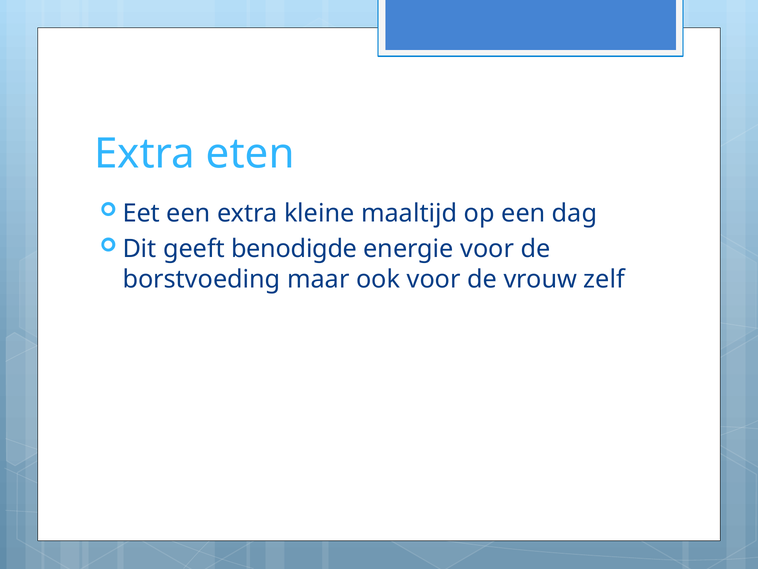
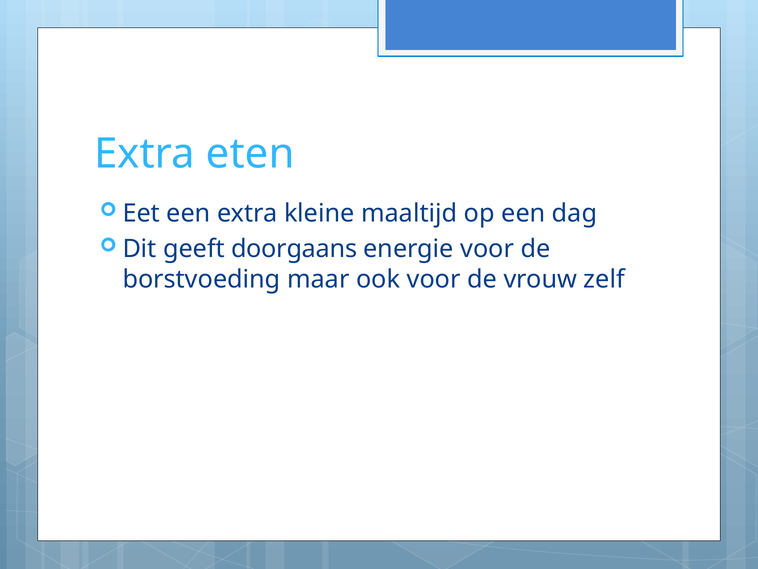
benodigde: benodigde -> doorgaans (294, 249)
